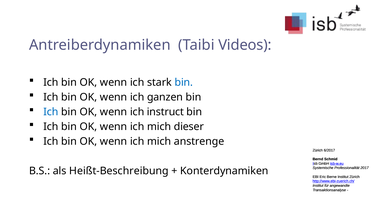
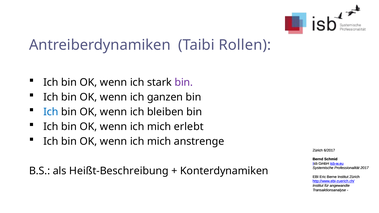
Videos: Videos -> Rollen (245, 45)
bin colour: blue -> purple (184, 82)
instruct: instruct -> bleiben (165, 112)
dieser: dieser -> erlebt (189, 127)
